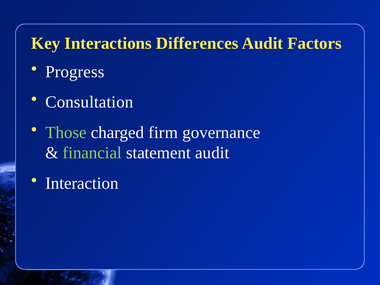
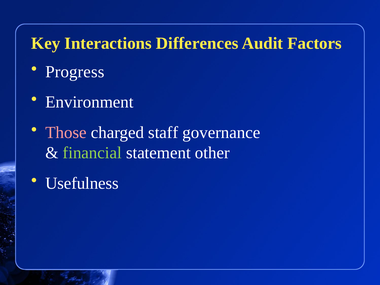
Consultation: Consultation -> Environment (89, 102)
Those colour: light green -> pink (66, 133)
firm: firm -> staff (163, 133)
statement audit: audit -> other (212, 153)
Interaction: Interaction -> Usefulness (82, 183)
